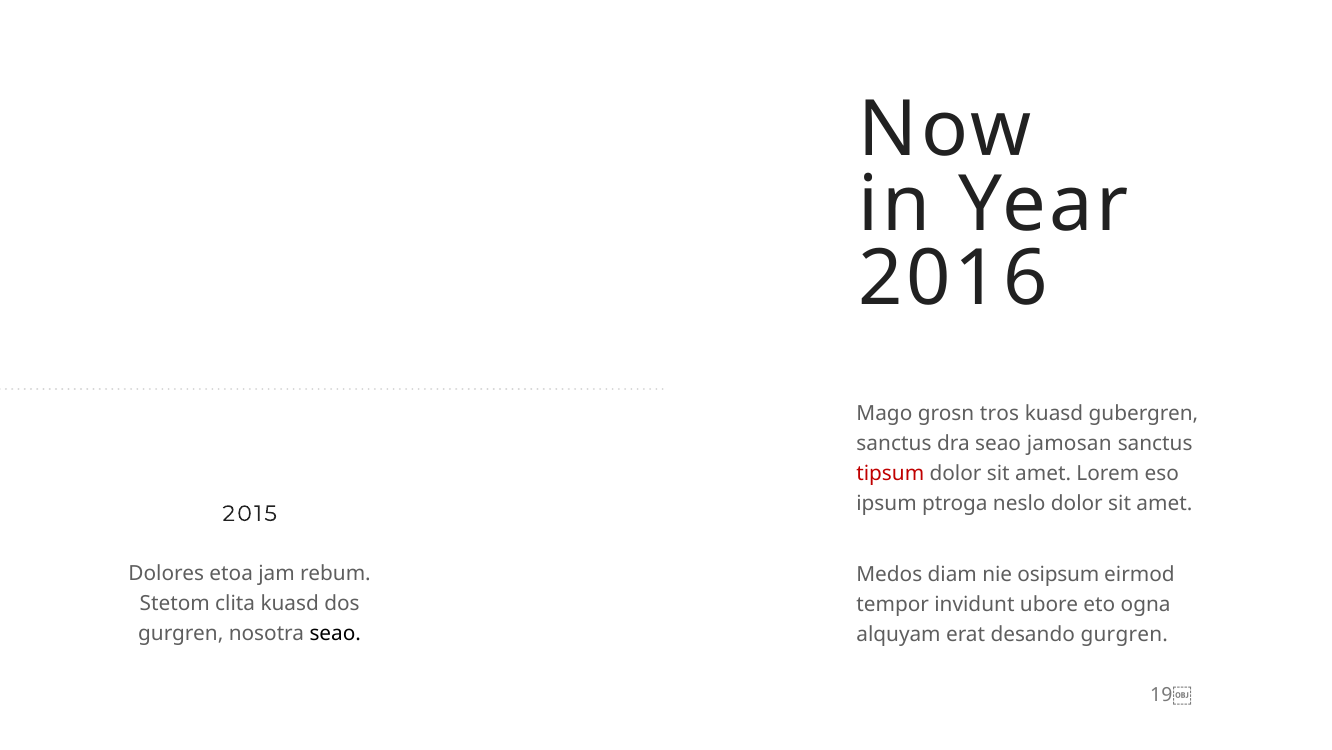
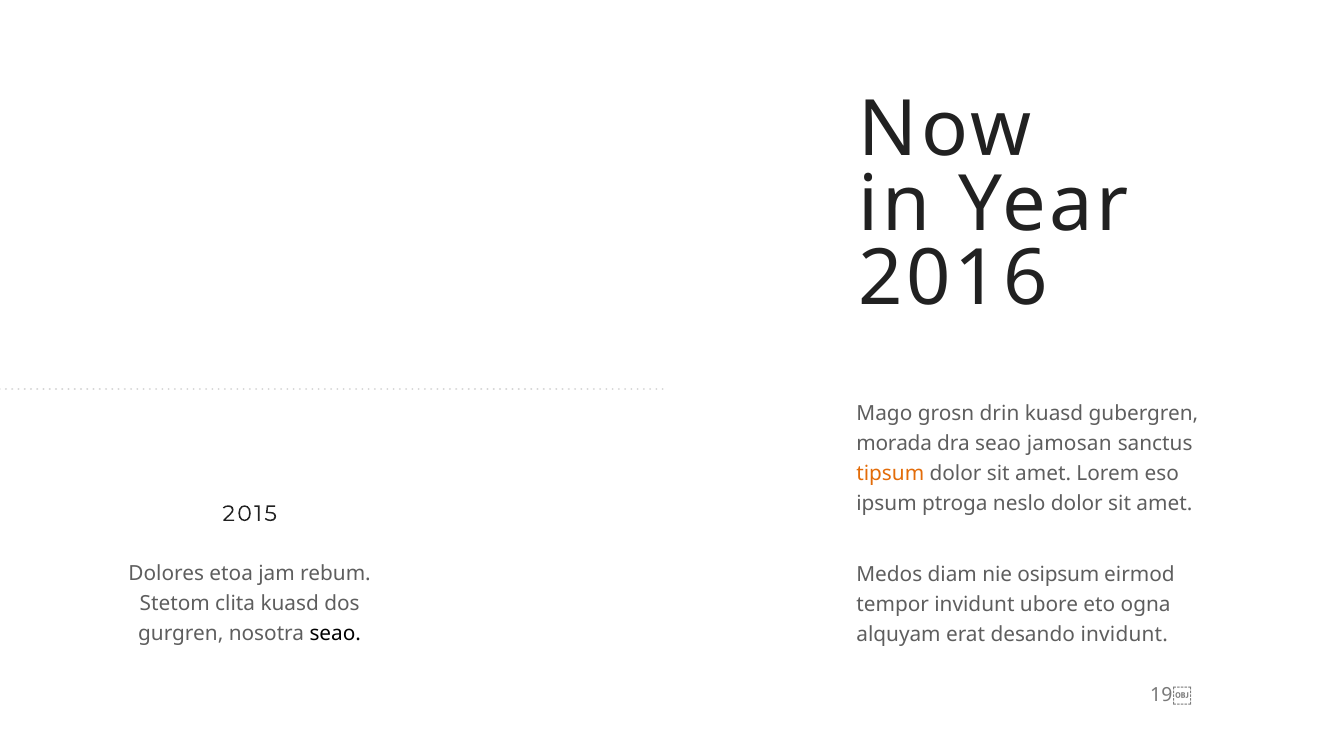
tros: tros -> drin (999, 414)
sanctus: sanctus -> morada (894, 443)
tipsum colour: red -> orange (890, 473)
desando gurgren: gurgren -> invidunt (1124, 634)
